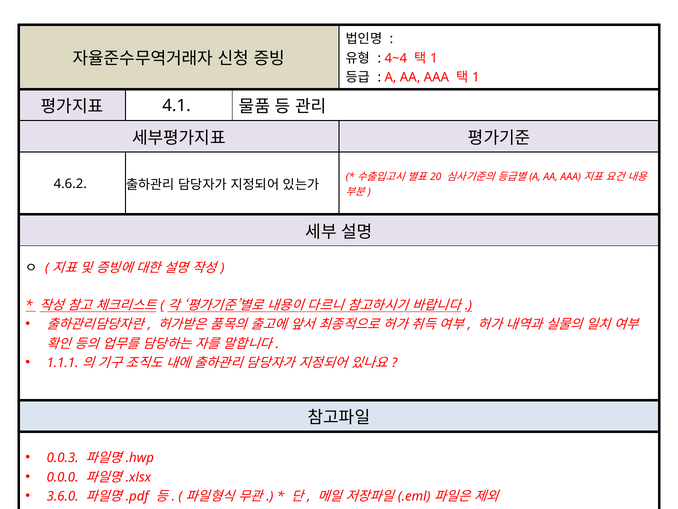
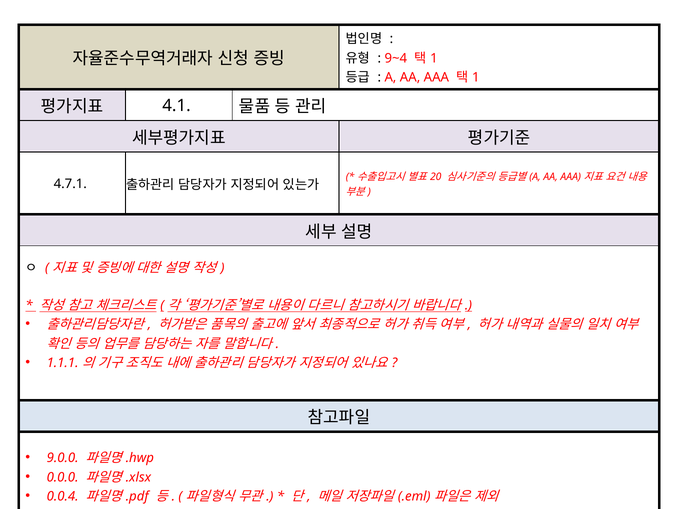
4~4: 4~4 -> 9~4 (396, 58)
4.6.2: 4.6.2 -> 4.7.1 (70, 184)
0.0.3: 0.0.3 -> 9.0.0 (63, 458)
3.6.0: 3.6.0 -> 0.0.4 (63, 496)
